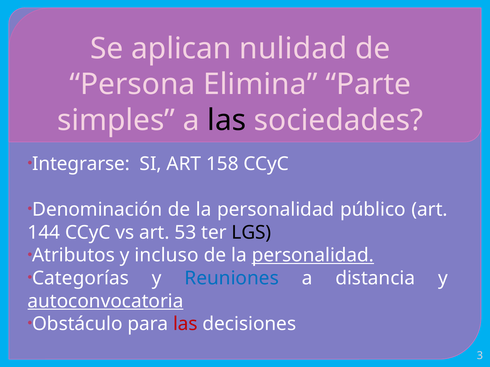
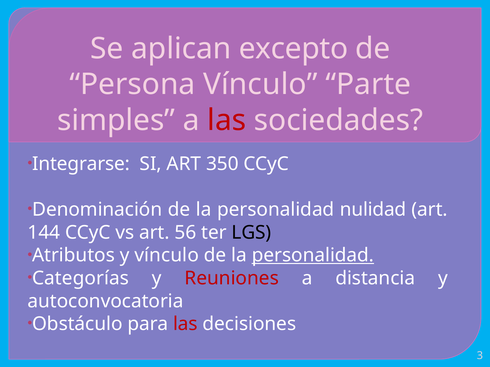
nulidad: nulidad -> excepto (293, 49)
Persona Elimina: Elimina -> Vínculo (260, 85)
las colour: black -> red (227, 121)
158: 158 -> 350 (222, 164)
público: público -> nulidad (373, 210)
53: 53 -> 56 (185, 233)
y incluso: incluso -> vínculo (167, 256)
Reuniones colour: blue -> red (232, 279)
autoconvocatoria underline: present -> none (106, 301)
